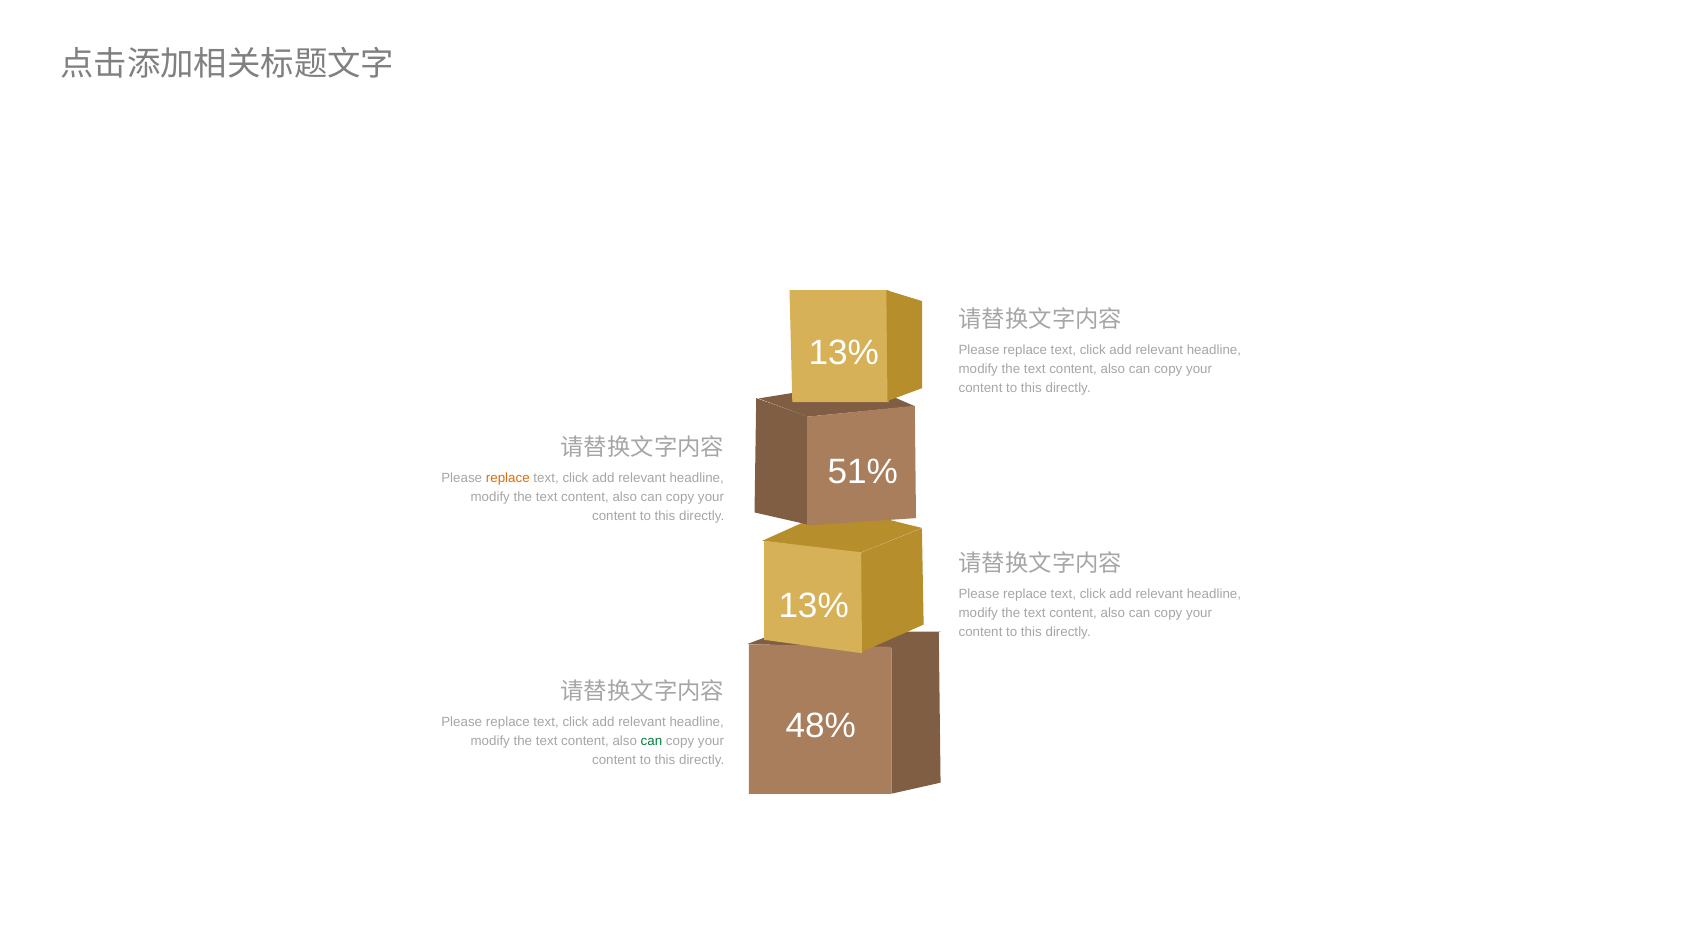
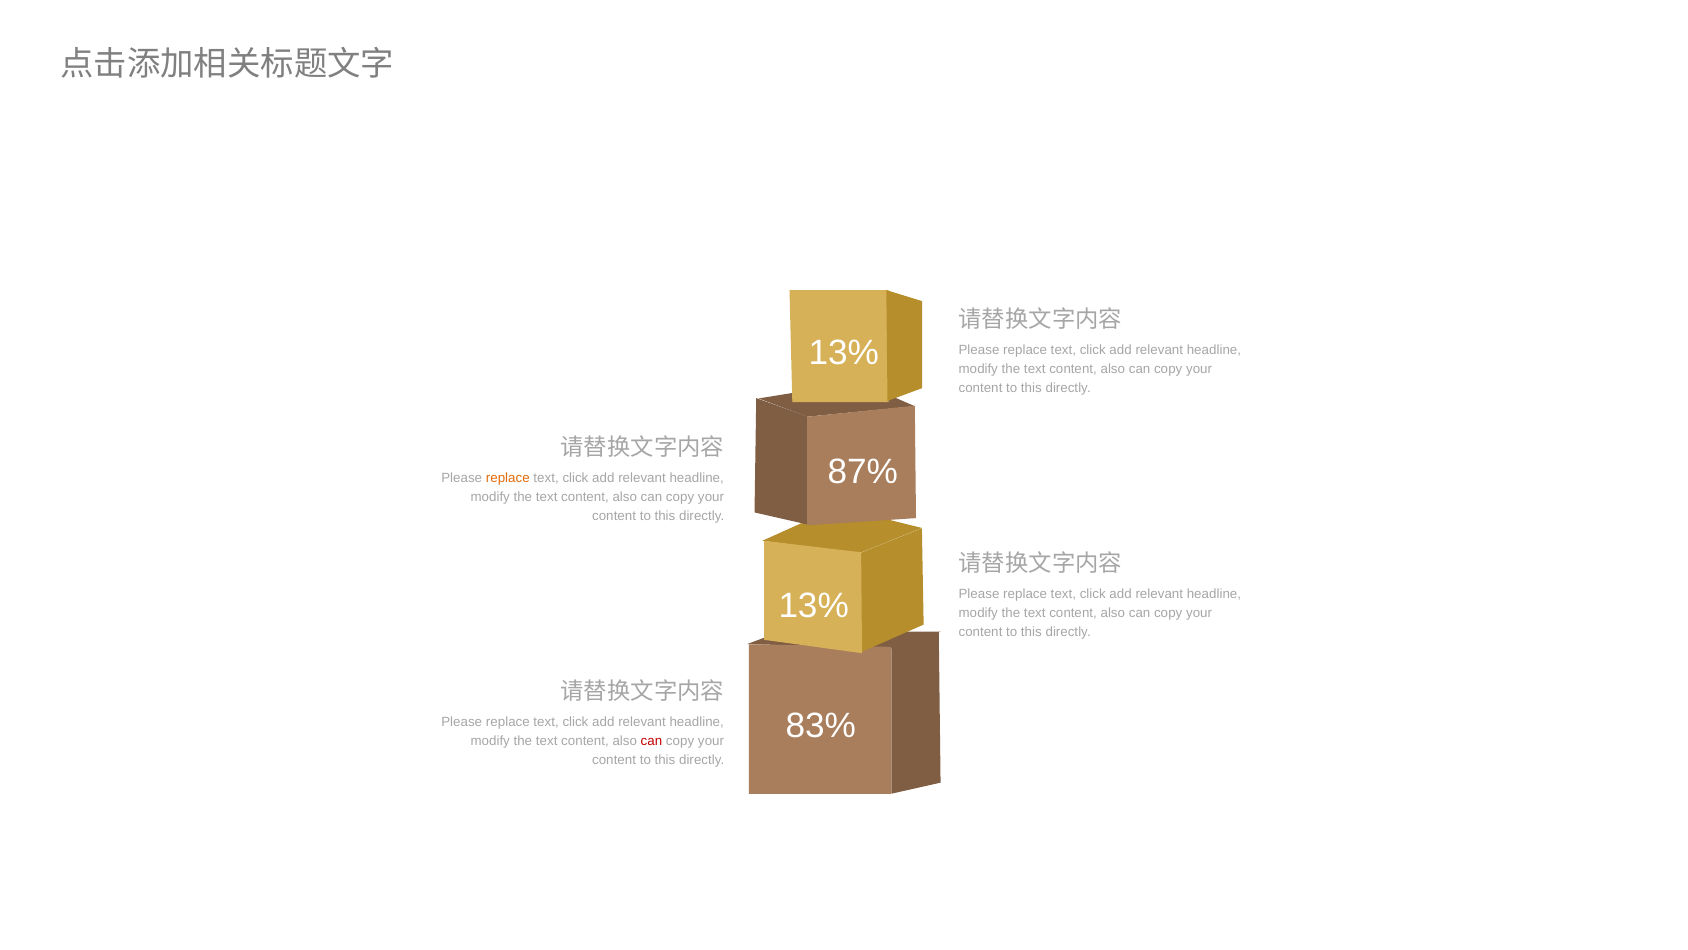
51%: 51% -> 87% (863, 472)
48%: 48% -> 83% (821, 726)
can colour: green -> red (651, 741)
